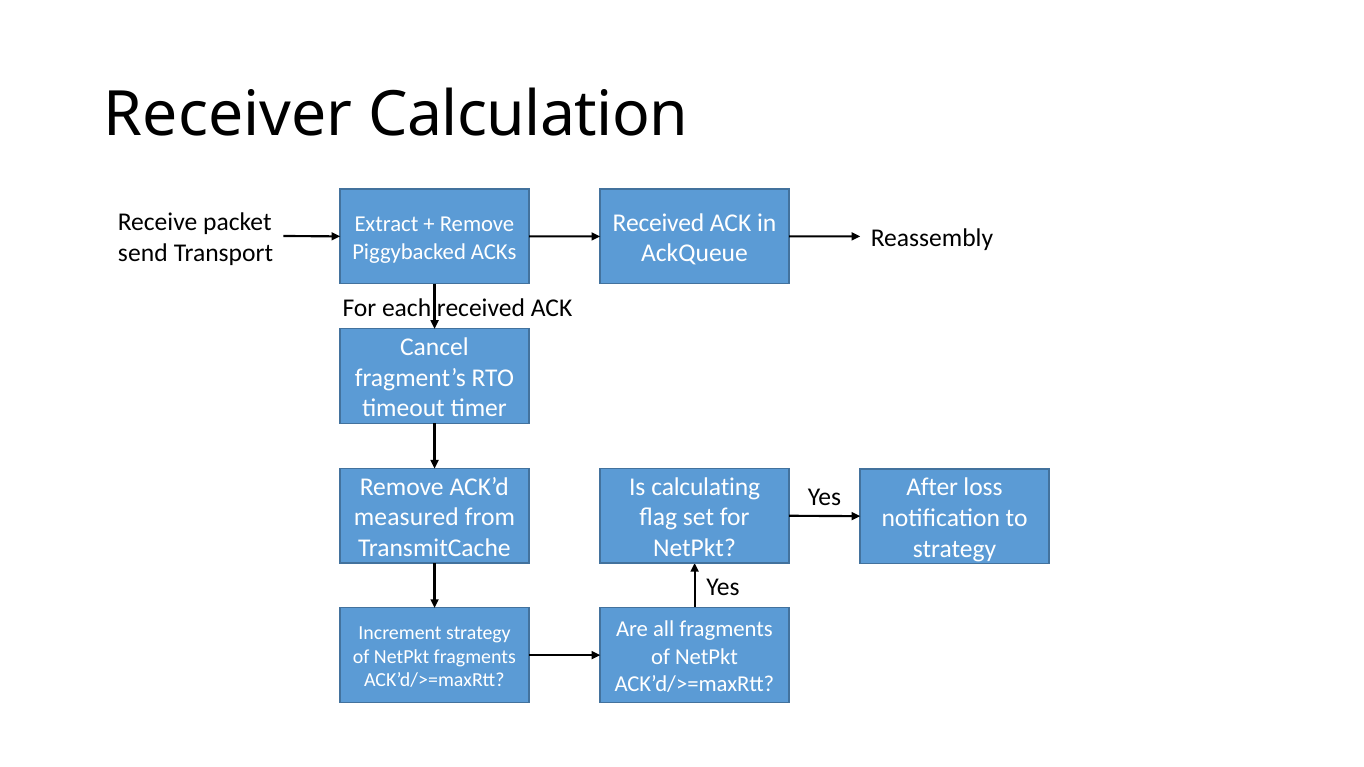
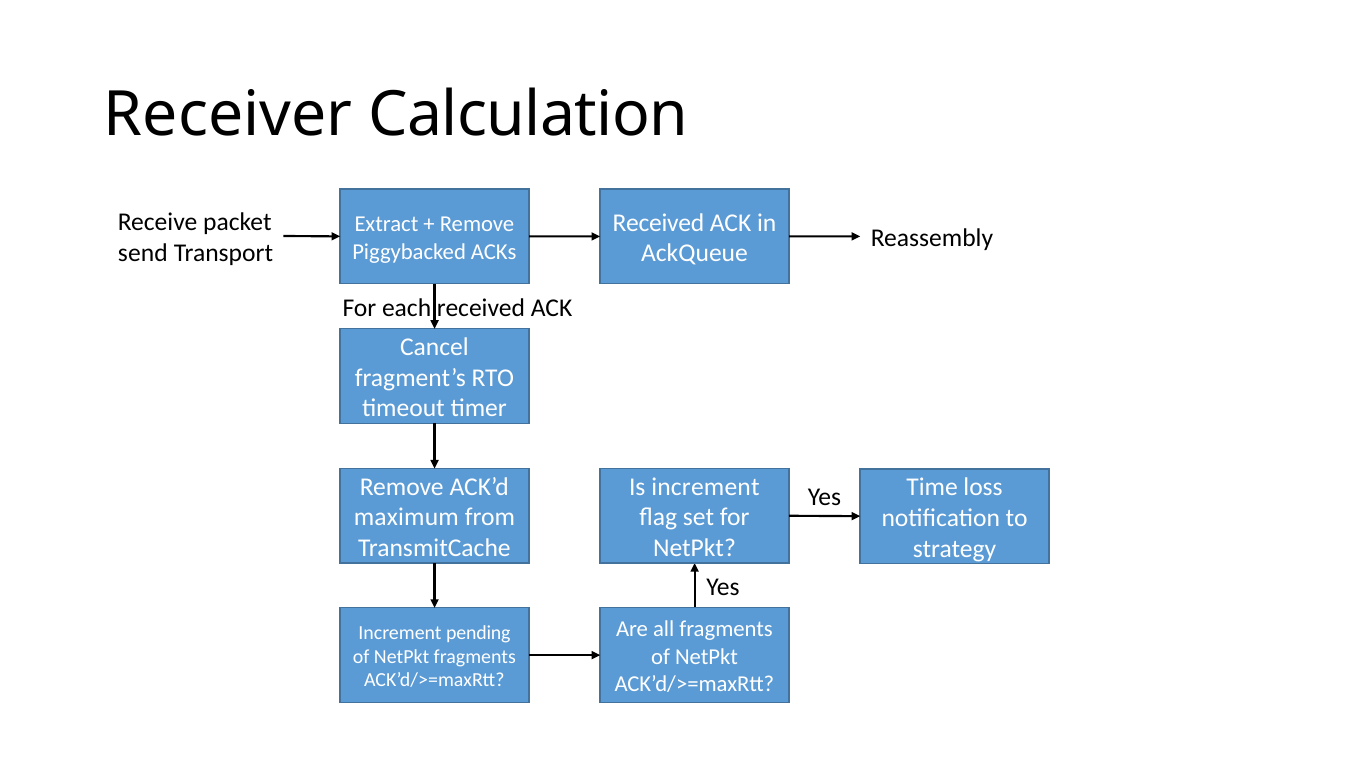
Is calculating: calculating -> increment (705, 487)
After: After -> Time (932, 487)
measured: measured -> maximum (406, 518)
Increment strategy: strategy -> pending (478, 633)
